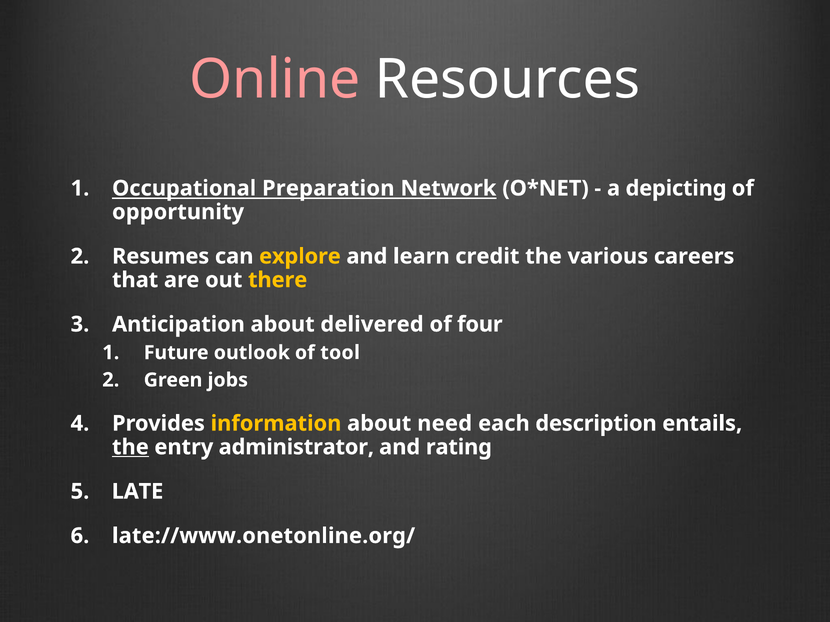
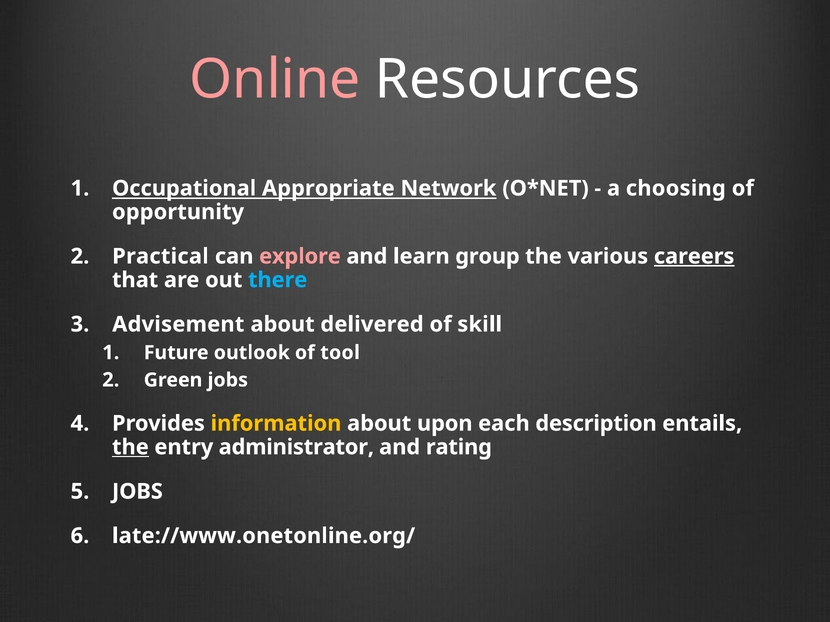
Preparation: Preparation -> Appropriate (328, 188)
depicting: depicting -> choosing (676, 188)
Resumes: Resumes -> Practical (160, 257)
explore colour: yellow -> pink (300, 257)
credit: credit -> group (487, 257)
careers underline: none -> present (694, 257)
there colour: yellow -> light blue (278, 280)
Anticipation: Anticipation -> Advisement (178, 325)
four: four -> skill (480, 325)
need: need -> upon (445, 424)
LATE: LATE -> JOBS (137, 492)
